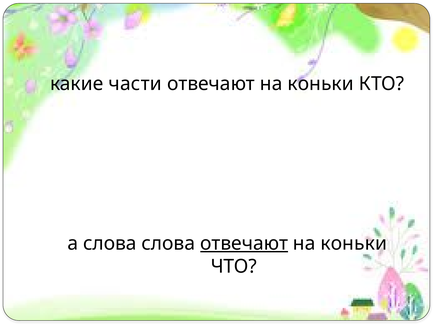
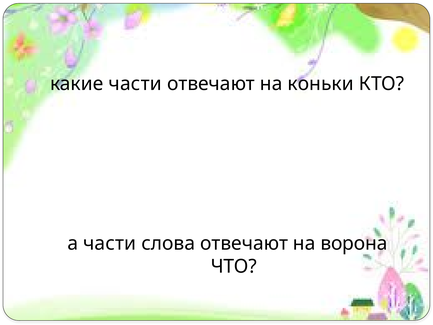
а слова: слова -> части (110, 243)
отвечают underline: present -> none (244, 243)
коньки: коньки -> ворона (354, 243)
